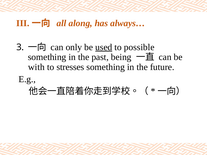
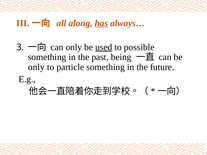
has underline: none -> present (101, 23)
with: with -> only (36, 67)
stresses: stresses -> particle (70, 67)
